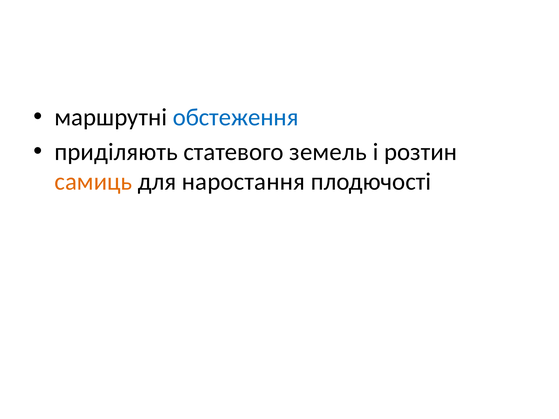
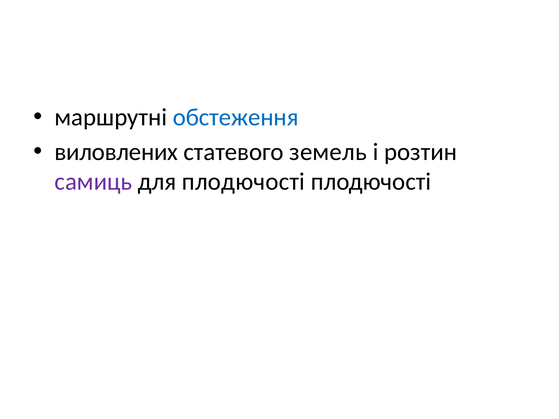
приділяють: приділяють -> виловлених (116, 152)
самиць colour: orange -> purple (93, 182)
для наростання: наростання -> плодючості (243, 182)
